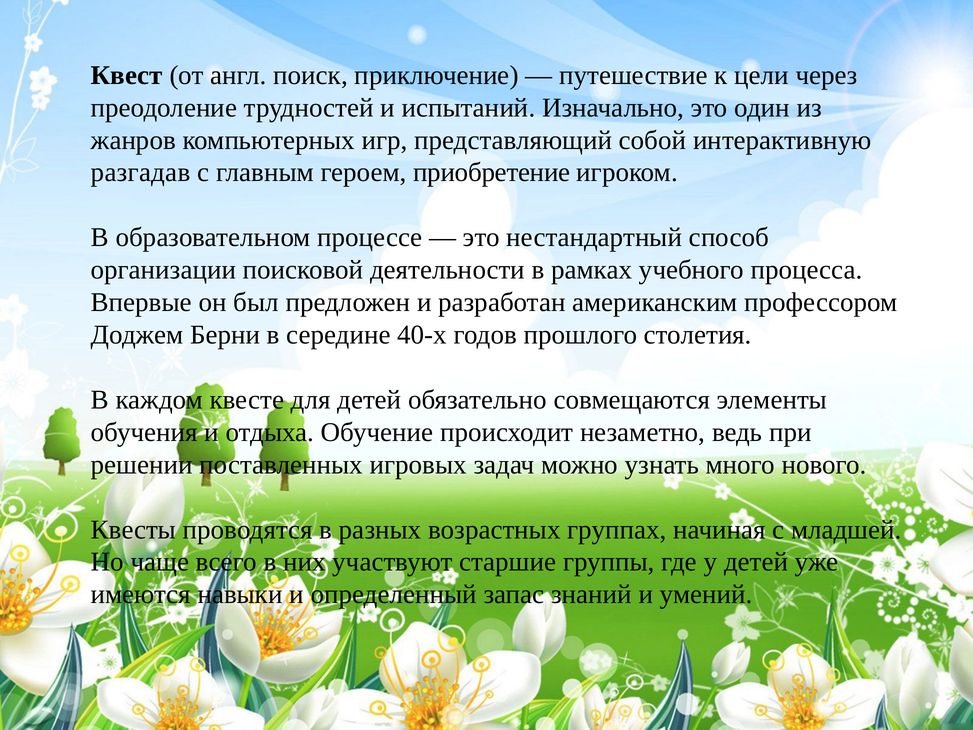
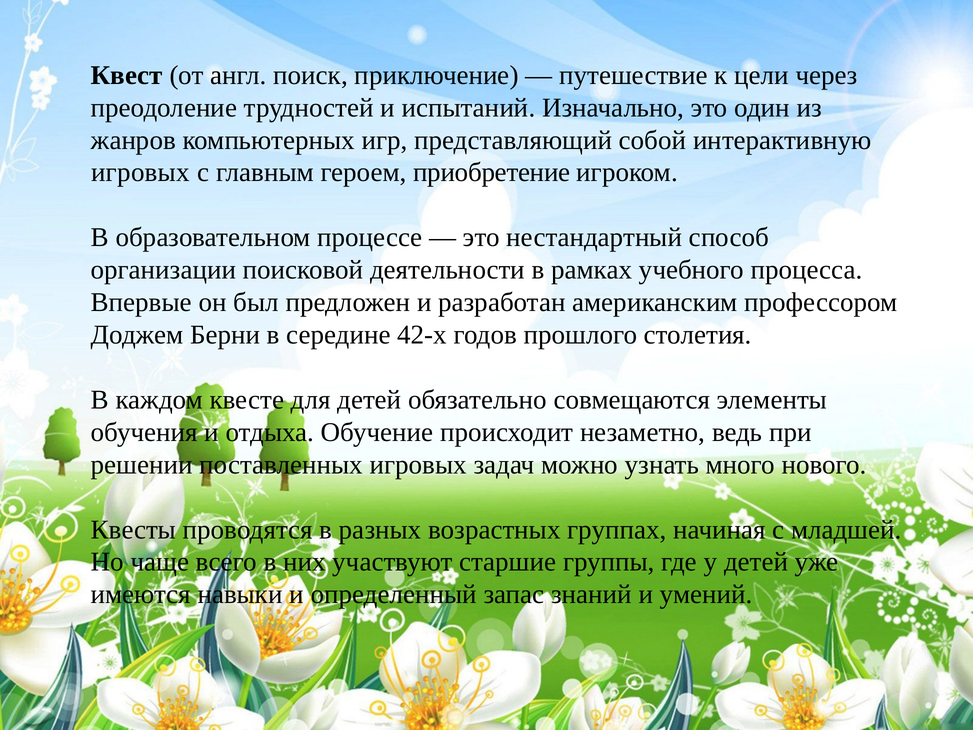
разгадав: разгадав -> игровых (141, 172)
40-х: 40-х -> 42-х (422, 335)
